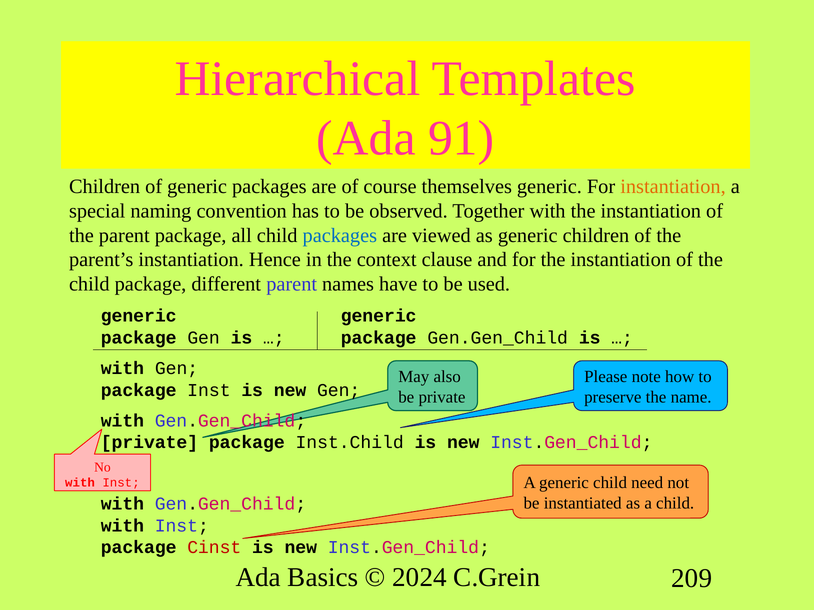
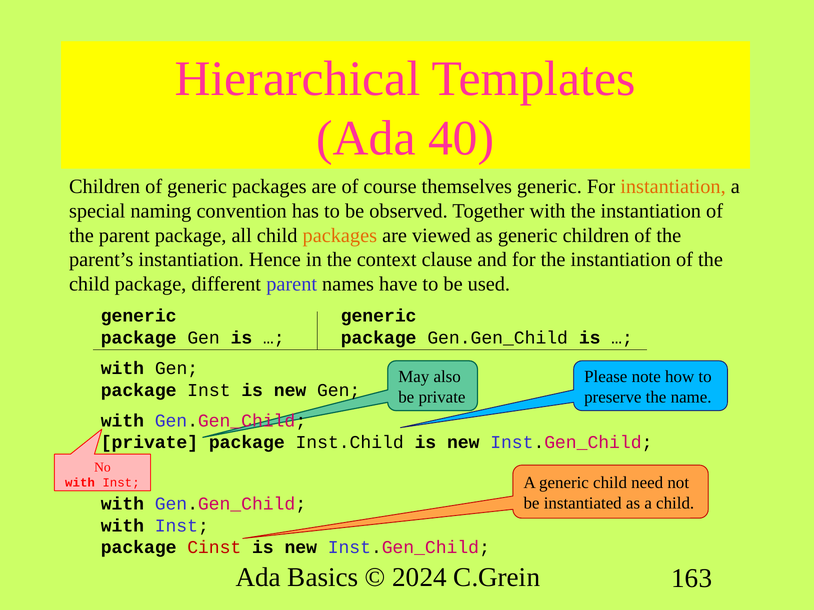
91: 91 -> 40 (461, 138)
packages colour: blue -> orange (340, 235)
209: 209 -> 163 (692, 579)
